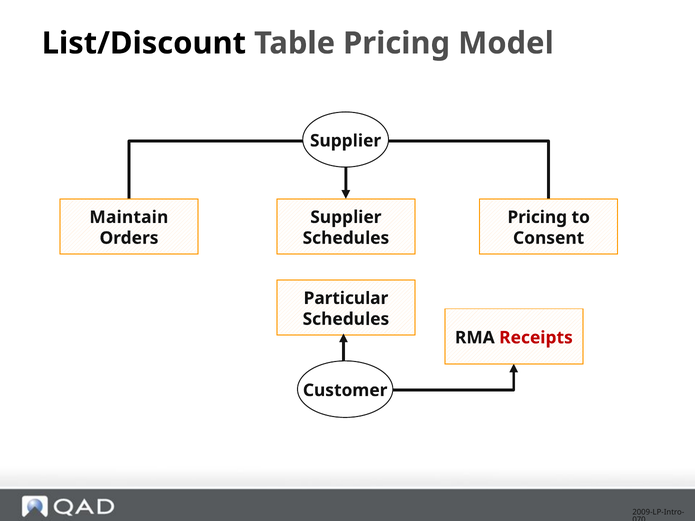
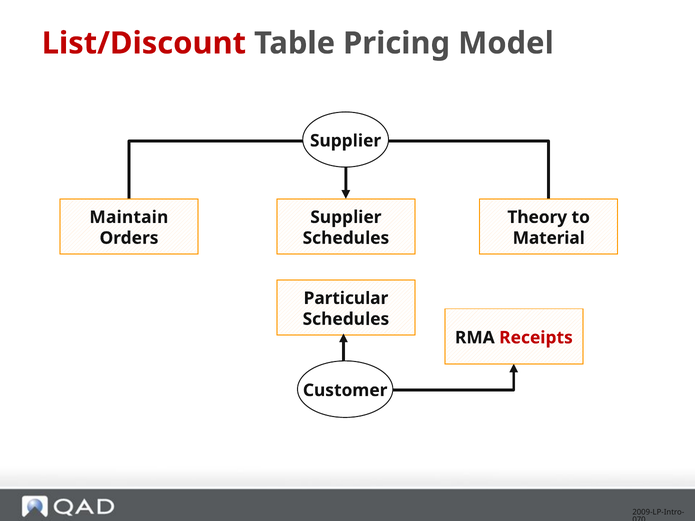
List/Discount colour: black -> red (144, 43)
Pricing: Pricing -> Theory (537, 217)
Consent: Consent -> Material (549, 238)
